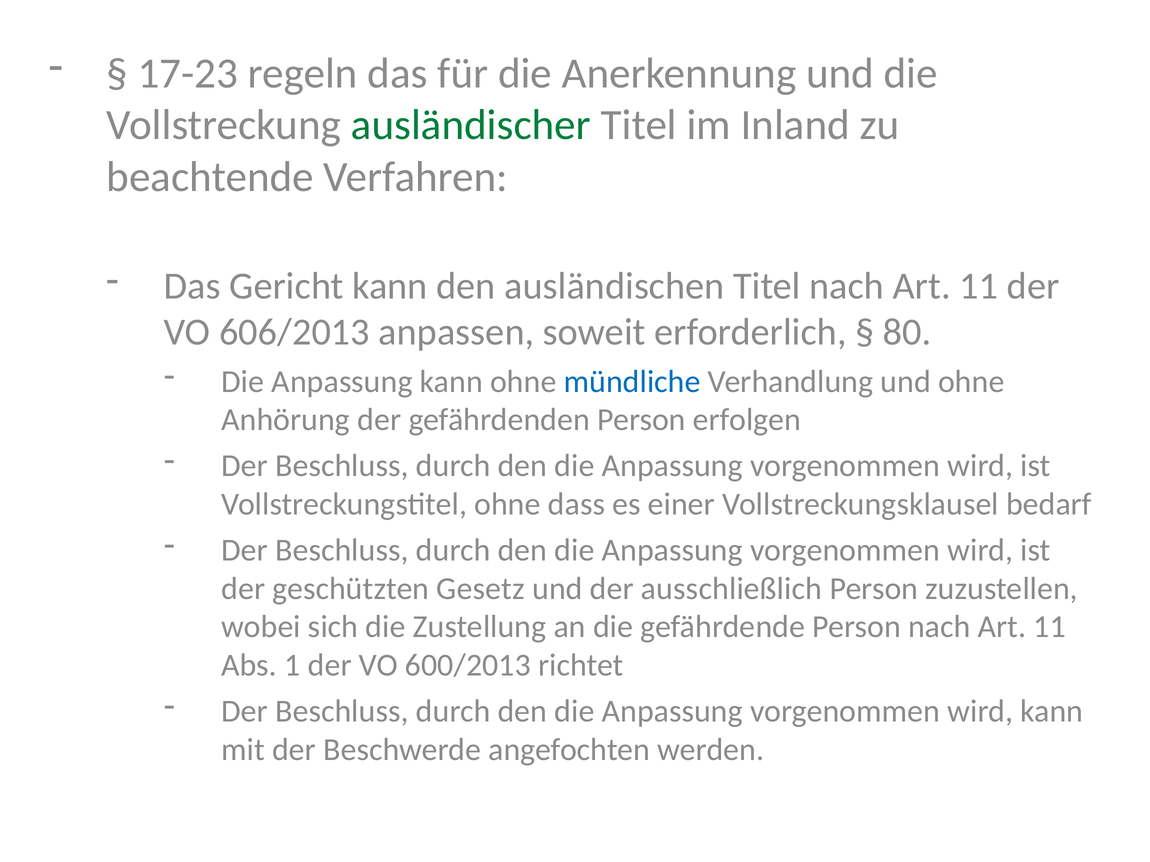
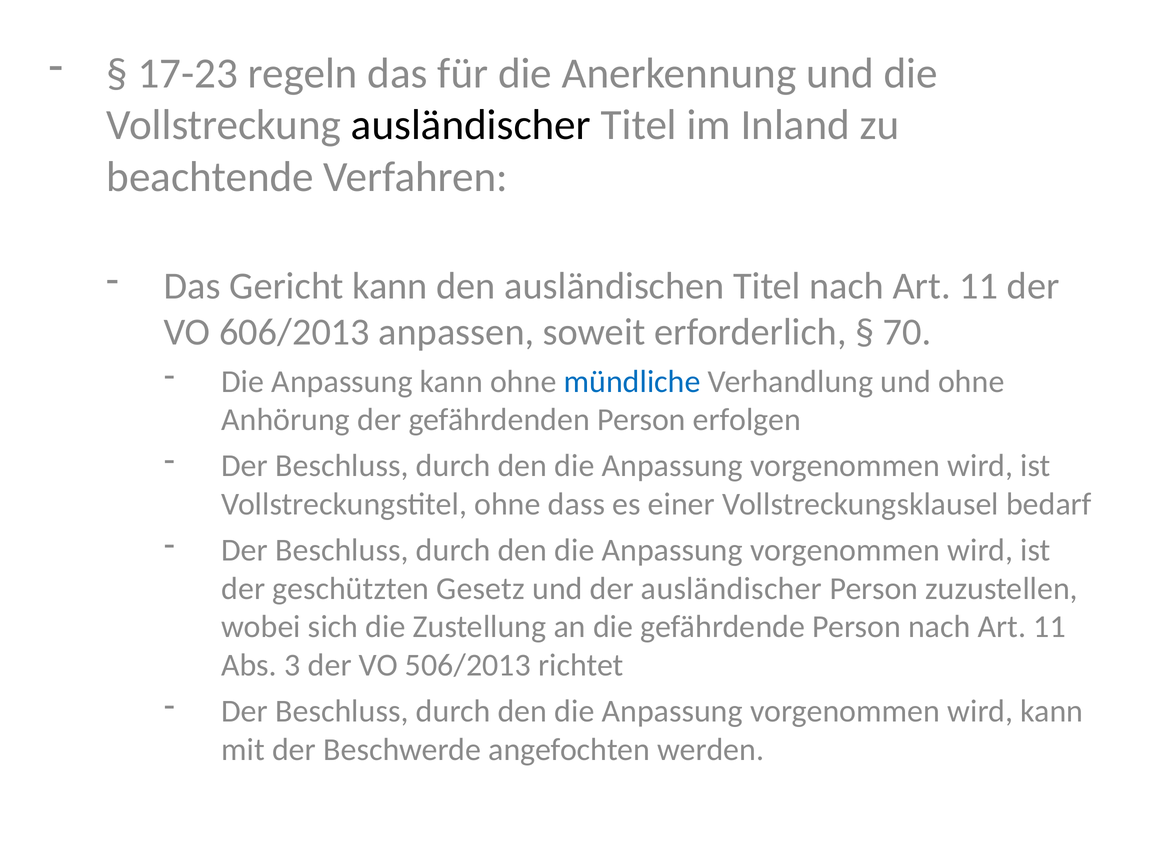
ausländischer colour: green -> black (471, 125)
80: 80 -> 70 (907, 332)
der ausschließlich: ausschließlich -> ausländischer (732, 589)
1: 1 -> 3 (292, 666)
600/2013: 600/2013 -> 506/2013 (468, 666)
